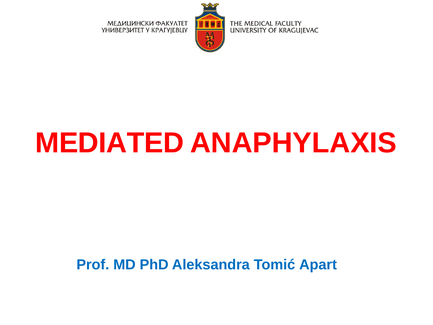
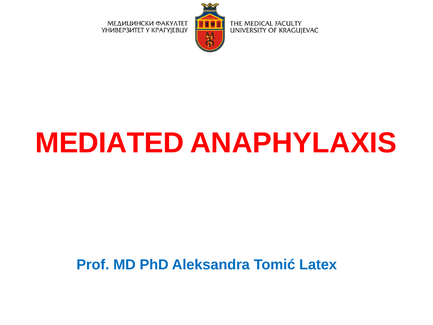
Apart: Apart -> Latex (318, 264)
